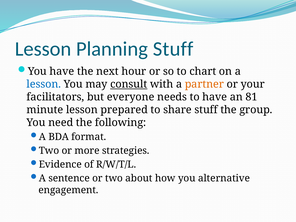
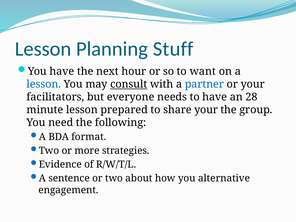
chart: chart -> want (203, 71)
partner colour: orange -> blue (204, 84)
81: 81 -> 28 (252, 97)
share stuff: stuff -> your (206, 110)
